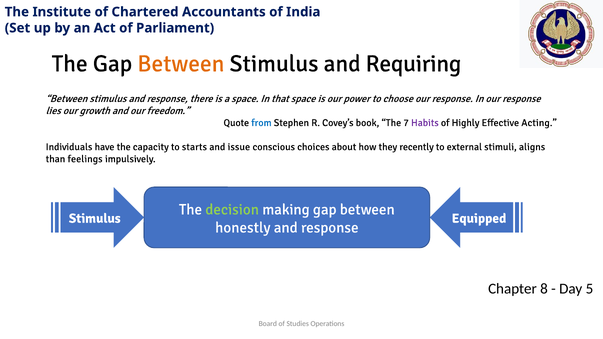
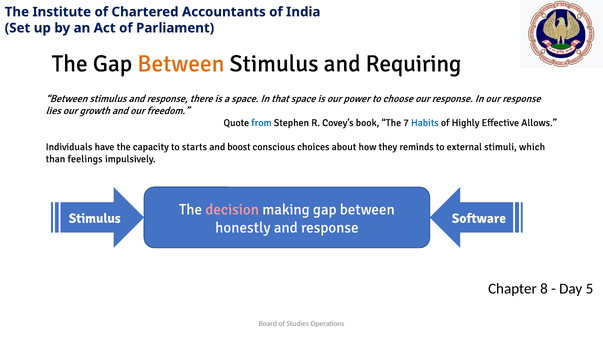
Habits colour: purple -> blue (425, 123)
Acting: Acting -> Allows (539, 123)
issue: issue -> boost (239, 147)
recently: recently -> reminds (417, 147)
aligns: aligns -> which (532, 147)
decision colour: light green -> pink (232, 210)
Equipped: Equipped -> Software (479, 218)
